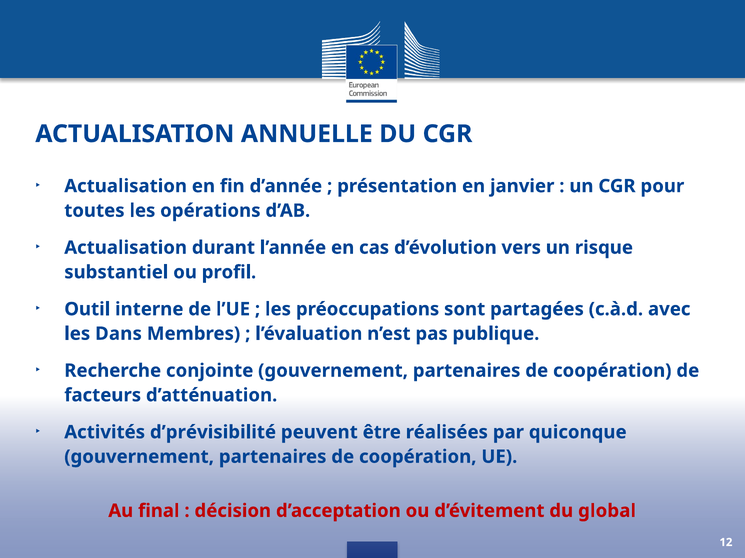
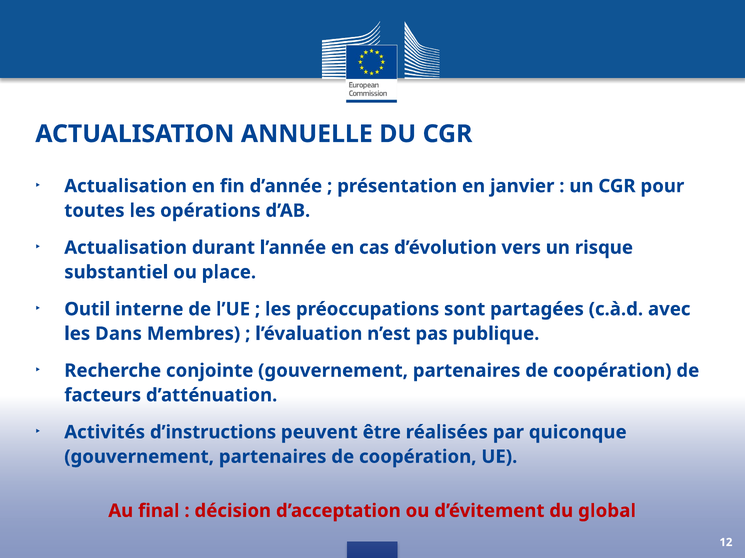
profil: profil -> place (229, 273)
d’prévisibilité: d’prévisibilité -> d’instructions (213, 433)
